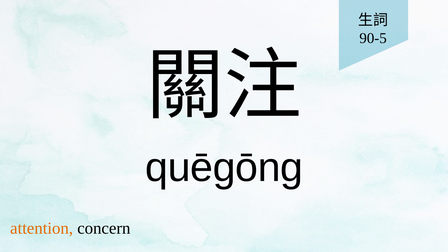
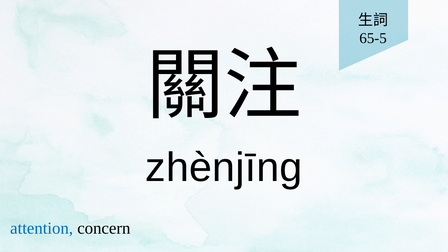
90-5: 90-5 -> 65-5 (373, 38)
quēgōng: quēgōng -> zhènjīng (224, 167)
attention colour: orange -> blue (42, 228)
